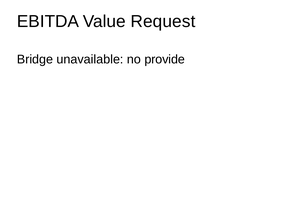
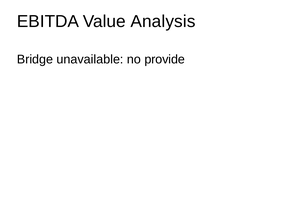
Request: Request -> Analysis (163, 21)
